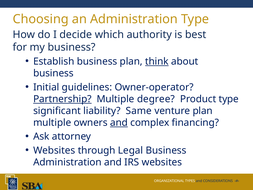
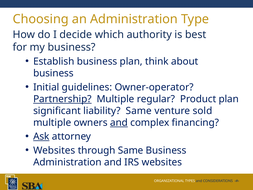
think underline: present -> none (157, 61)
degree: degree -> regular (156, 99)
Product type: type -> plan (229, 99)
venture plan: plan -> sold (202, 111)
Ask underline: none -> present (41, 136)
through Legal: Legal -> Same (131, 150)
